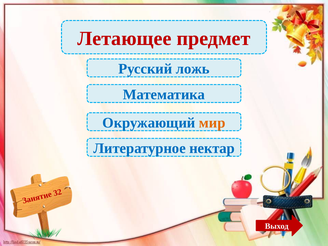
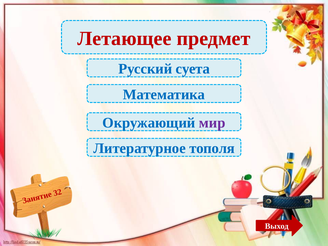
ложь: ложь -> суета (193, 69)
мир colour: orange -> purple (212, 123)
нектар: нектар -> тополя (212, 148)
